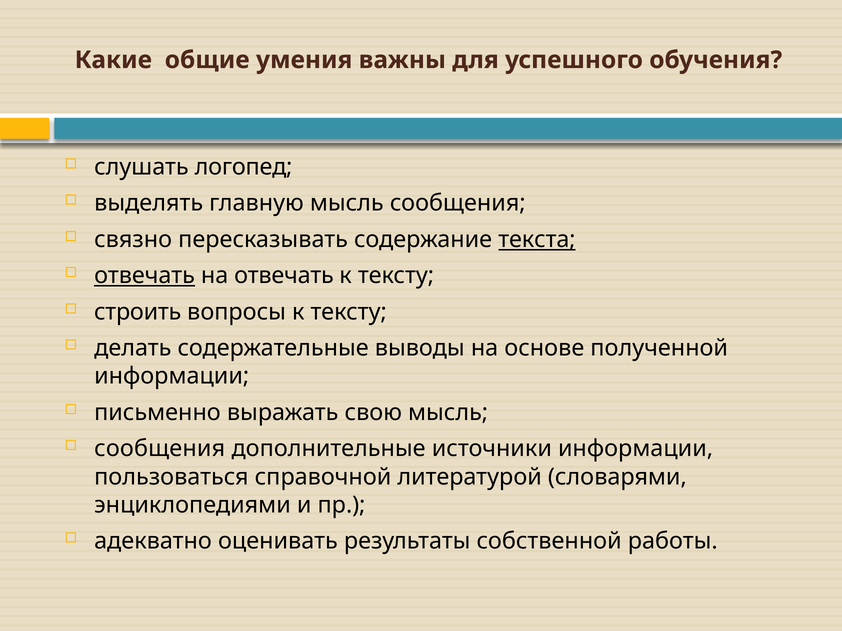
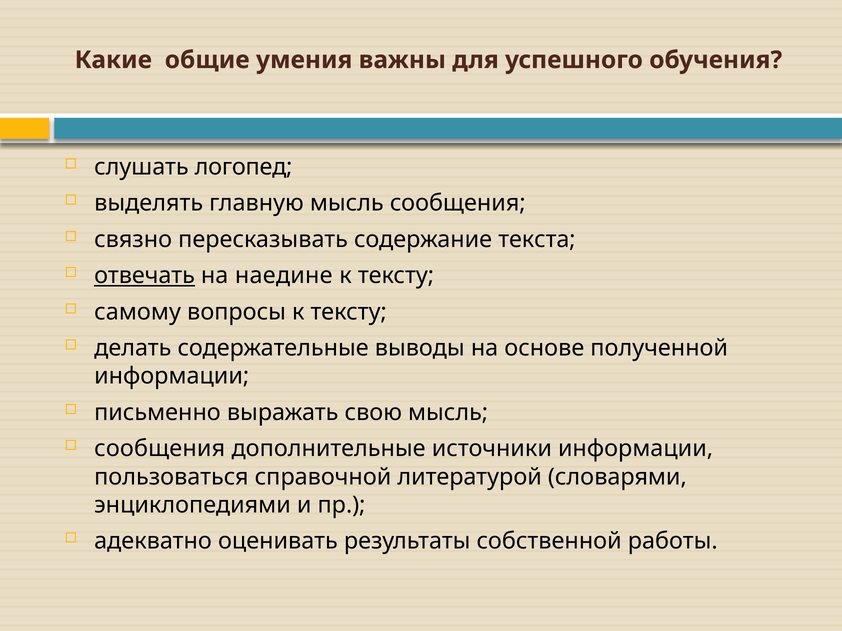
текста underline: present -> none (537, 240)
на отвечать: отвечать -> наедине (284, 276)
строить: строить -> самому (138, 312)
